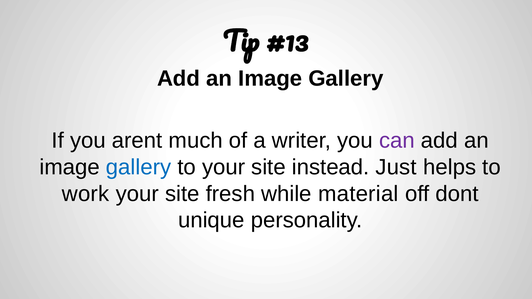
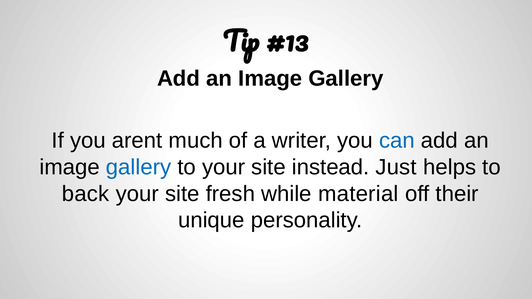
can colour: purple -> blue (397, 141)
work: work -> back (86, 194)
dont: dont -> their (457, 194)
